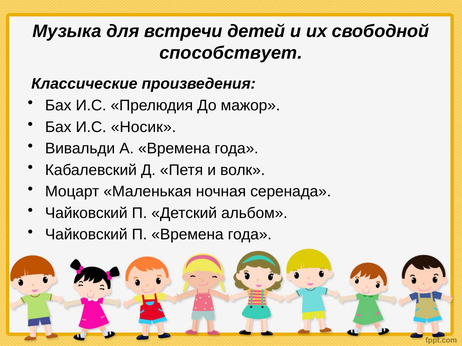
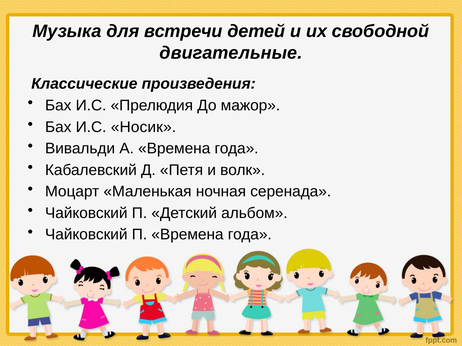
способствует: способствует -> двигательные (231, 53)
